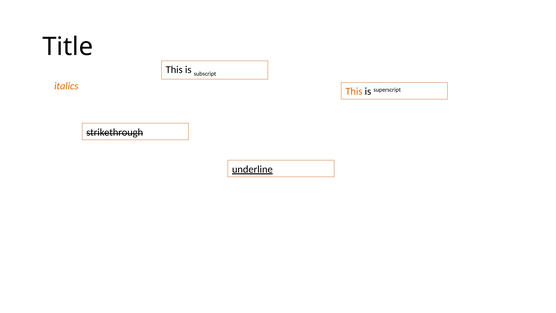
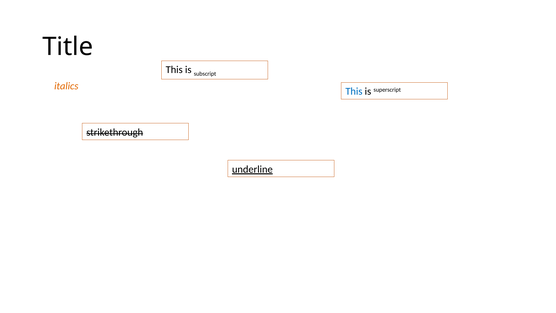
This colour: orange -> blue (354, 91)
